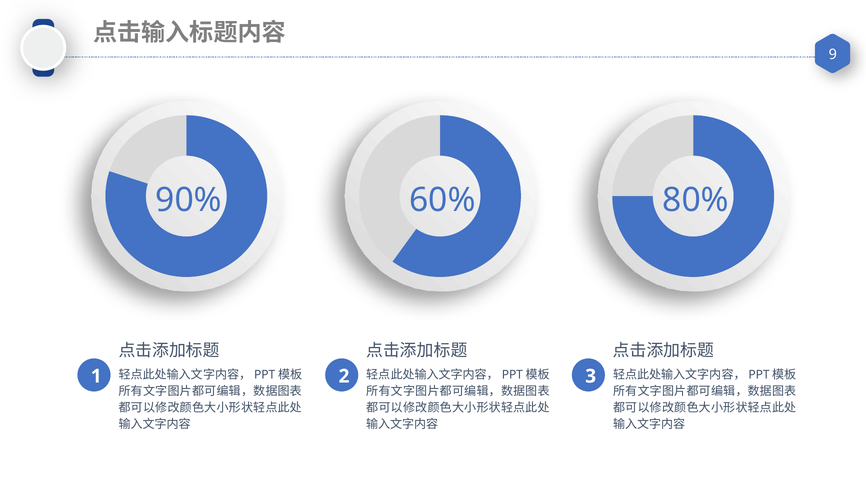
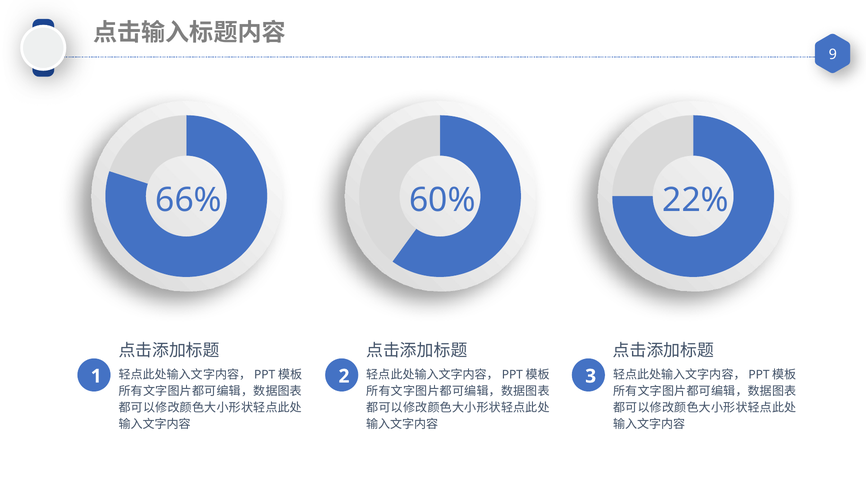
90%: 90% -> 66% (189, 200)
80%: 80% -> 22% (696, 200)
